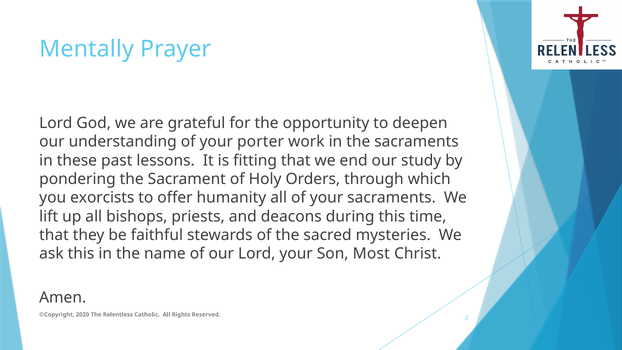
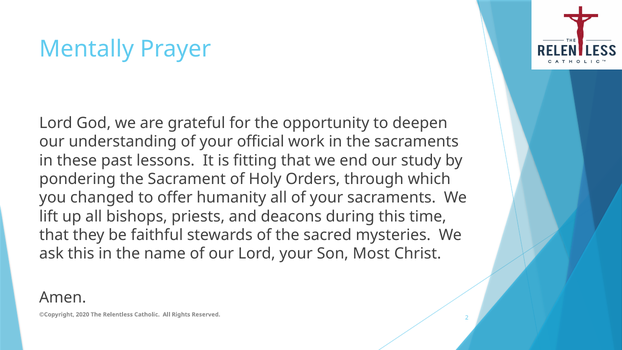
porter: porter -> official (261, 142)
exorcists: exorcists -> changed (102, 198)
